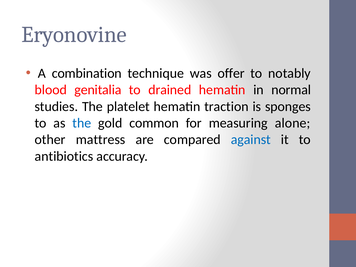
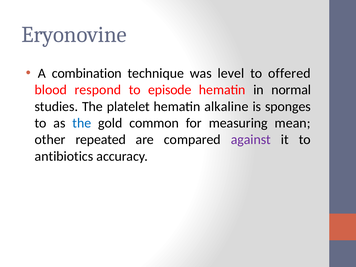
offer: offer -> level (231, 73)
notably: notably -> offered (289, 73)
genitalia: genitalia -> respond (98, 90)
drained: drained -> episode (170, 90)
traction: traction -> alkaline (226, 106)
alone: alone -> mean (293, 123)
mattress: mattress -> repeated (101, 140)
against colour: blue -> purple (251, 140)
